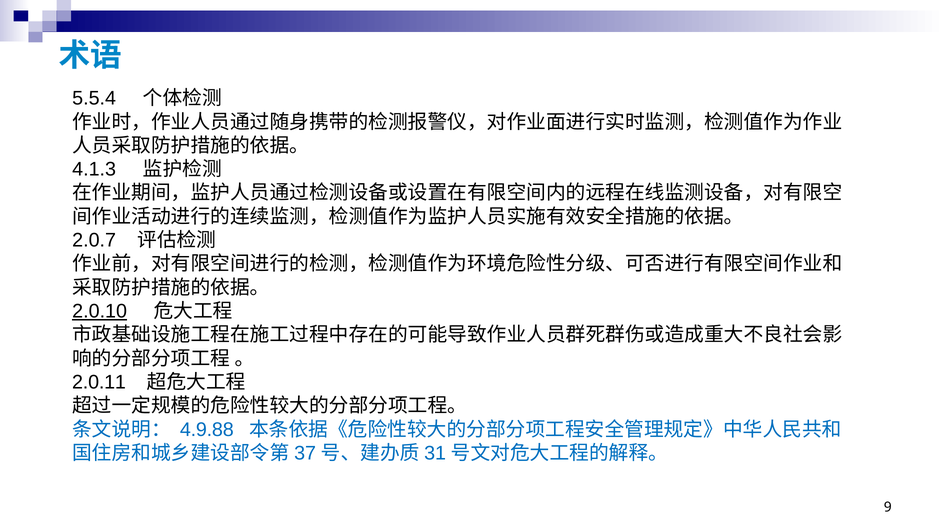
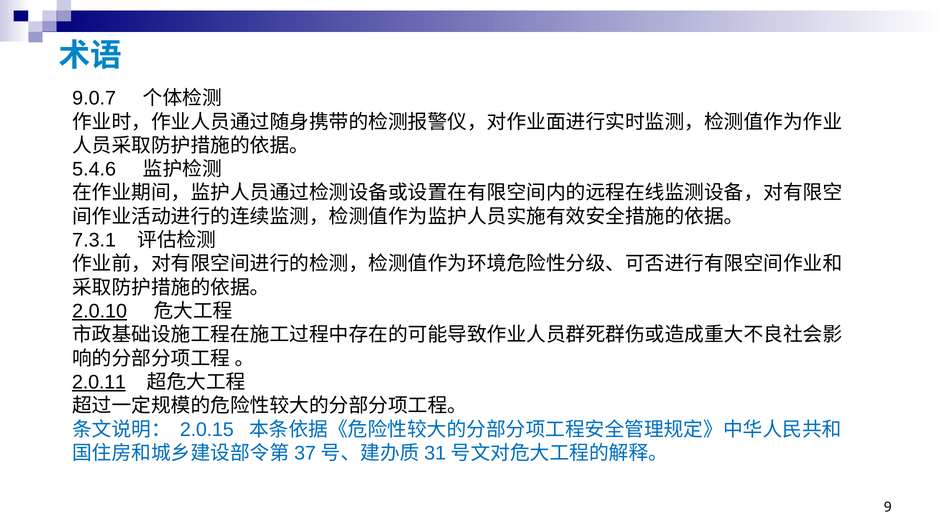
5.5.4: 5.5.4 -> 9.0.7 (94, 98)
4.1.3: 4.1.3 -> 5.4.6 (94, 169)
2.0.7: 2.0.7 -> 7.3.1 (94, 240)
2.0.11 underline: none -> present (99, 382)
4.9.88: 4.9.88 -> 2.0.15 (207, 430)
